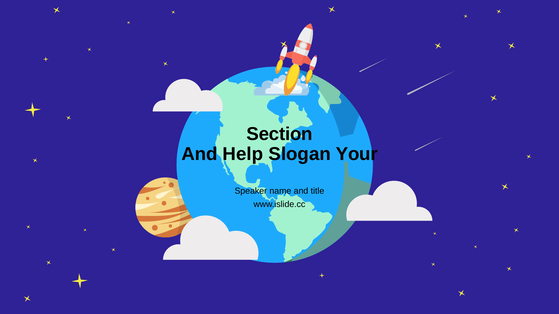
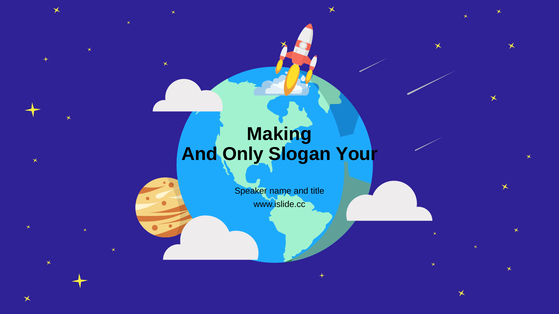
Section: Section -> Making (279, 134)
Help: Help -> Only (243, 154)
